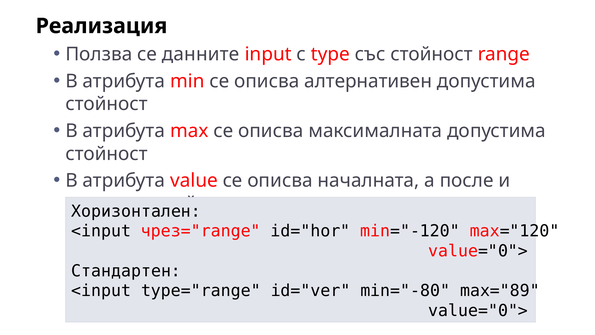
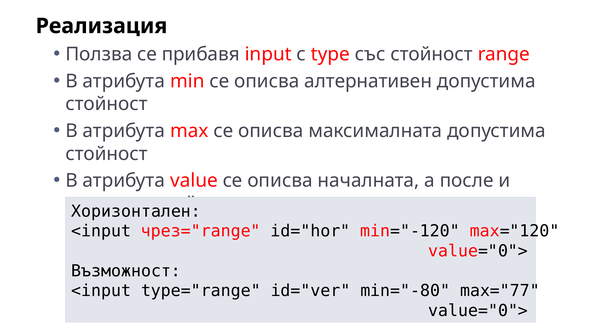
данните: данните -> прибавя (201, 54)
Стандартен: Стандартен -> Възможност (126, 271)
max="89: max="89 -> max="77 (500, 290)
